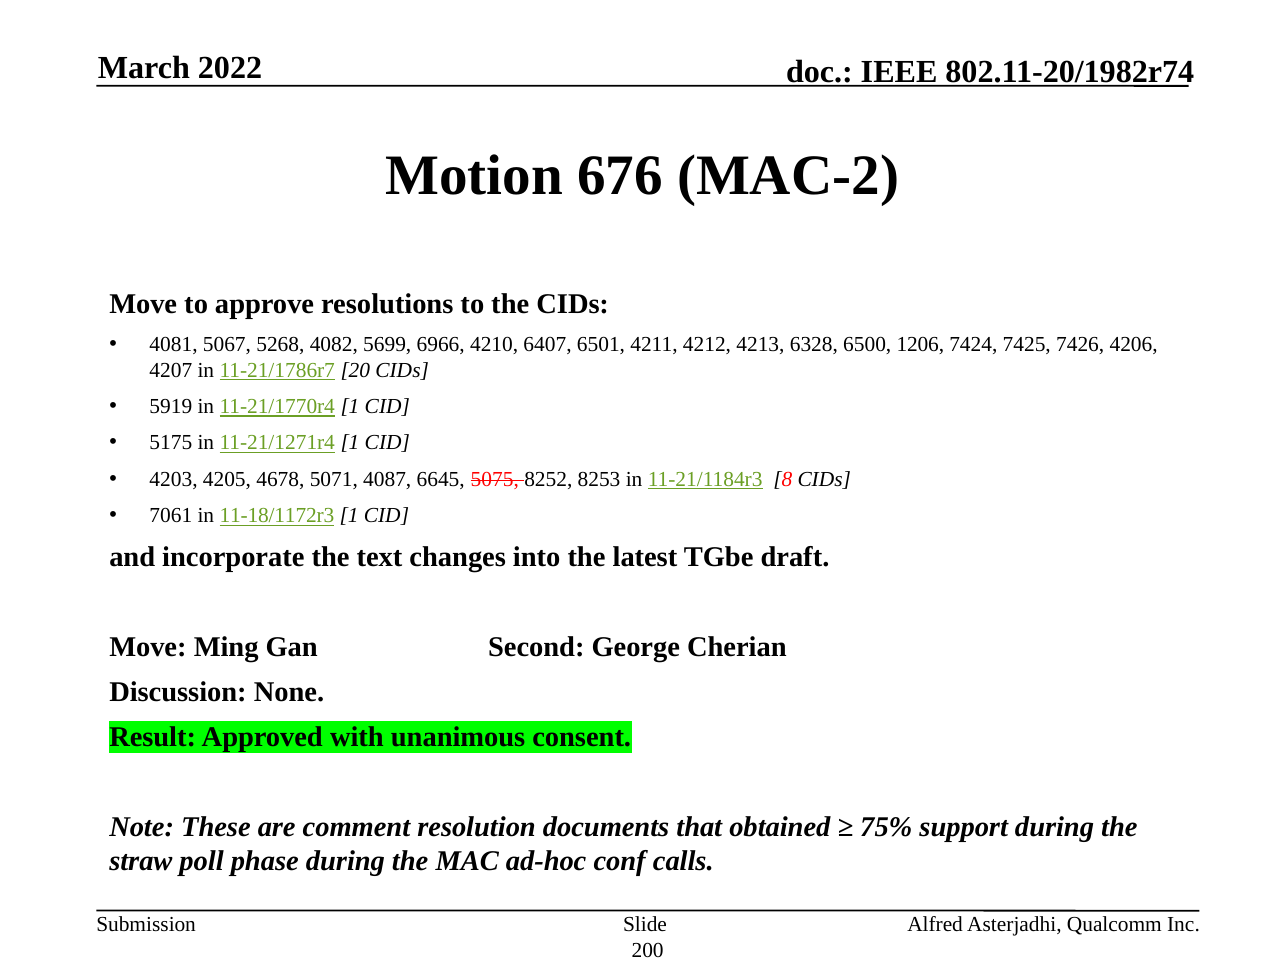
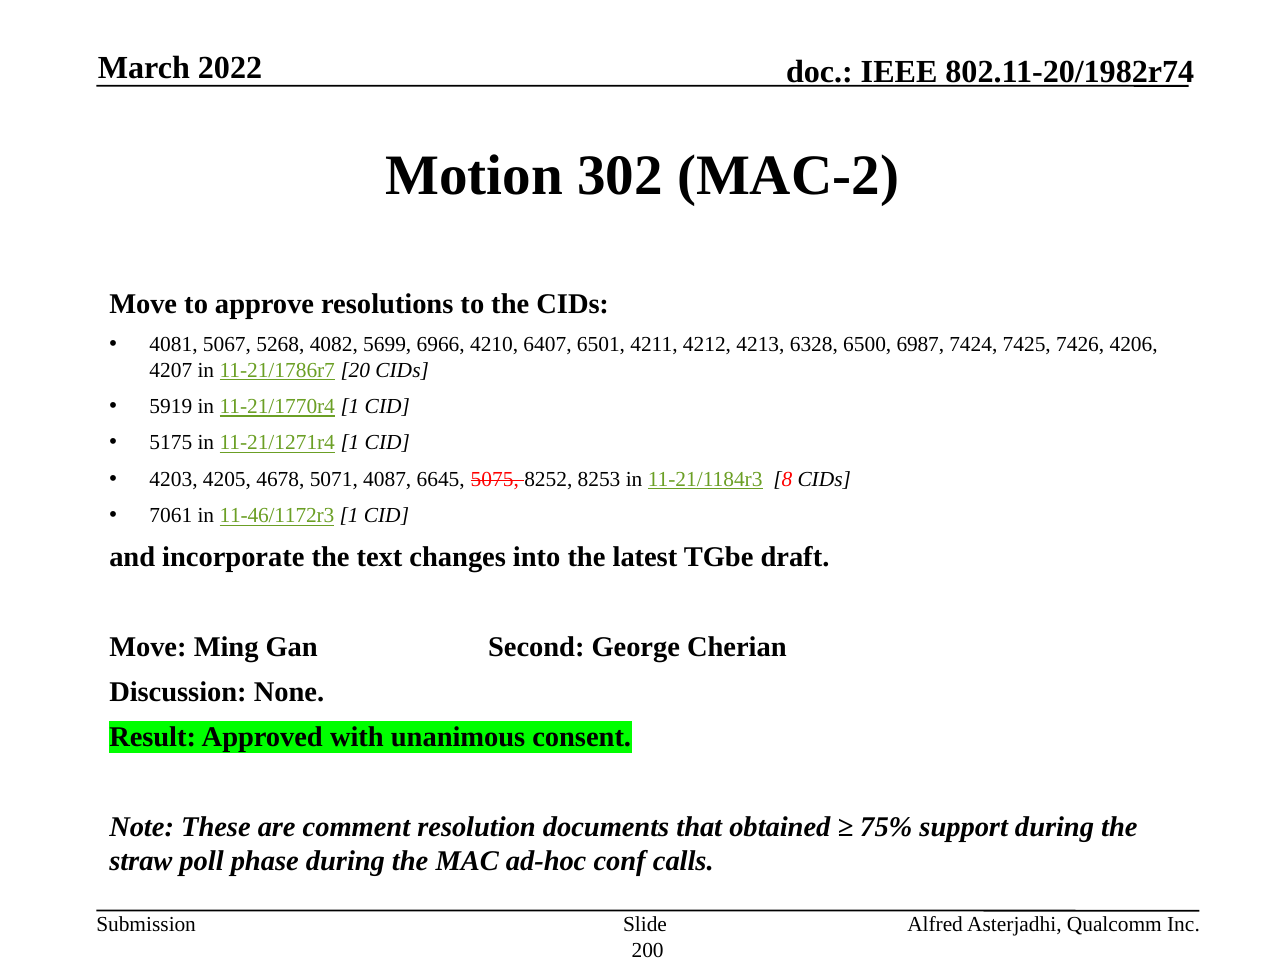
676: 676 -> 302 (620, 175)
1206: 1206 -> 6987 (920, 344)
11-18/1172r3: 11-18/1172r3 -> 11-46/1172r3 (277, 516)
